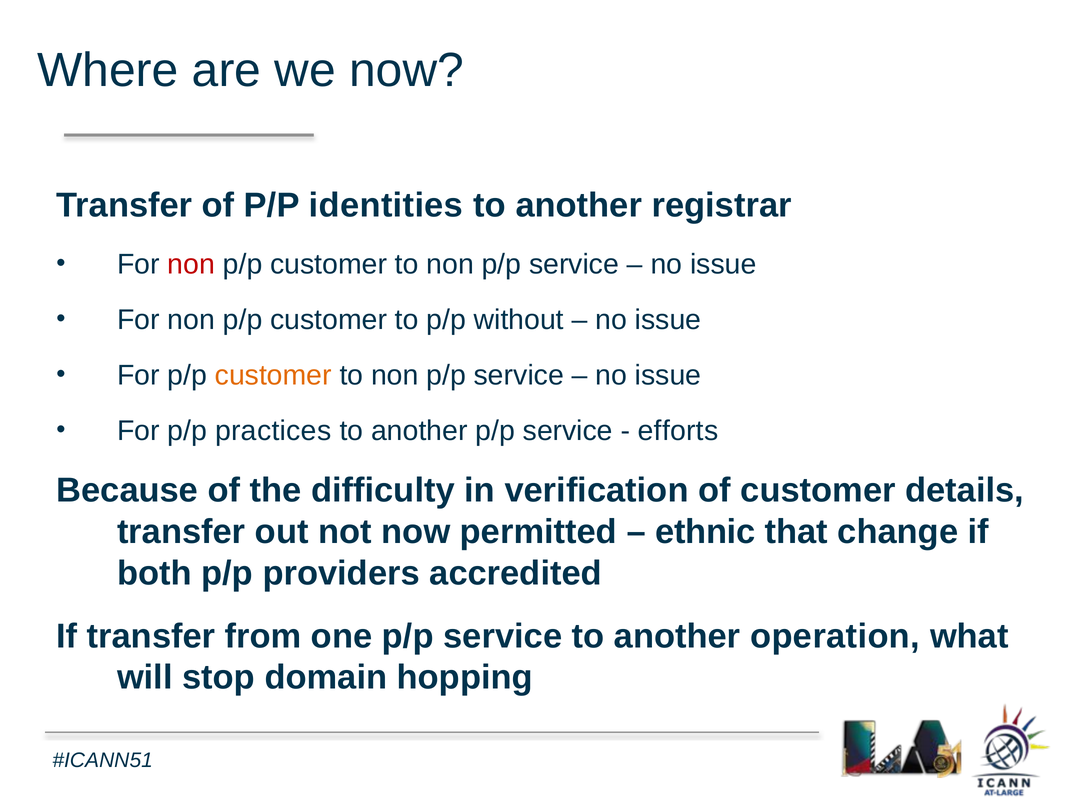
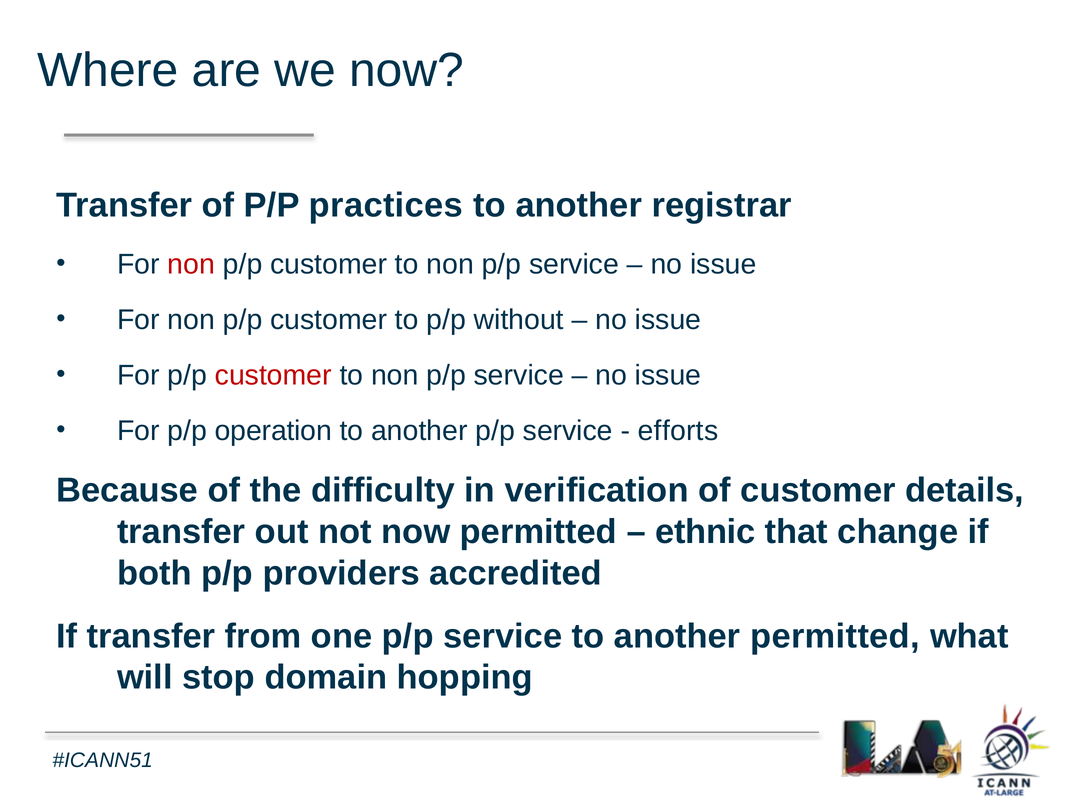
identities: identities -> practices (386, 205)
customer colour: orange -> red (273, 375)
practices: practices -> operation (273, 431)
another operation: operation -> permitted (835, 636)
